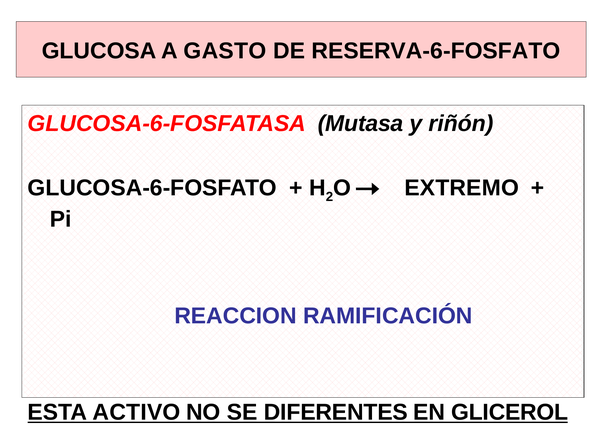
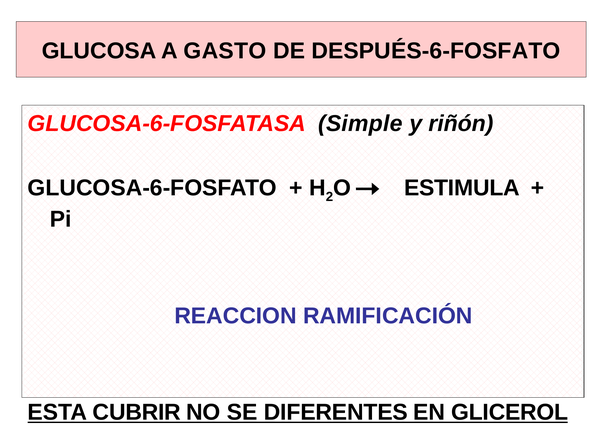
RESERVA-6-FOSFATO: RESERVA-6-FOSFATO -> DESPUÉS-6-FOSFATO (436, 51)
Mutasa: Mutasa -> Simple (360, 124)
EXTREMO: EXTREMO -> ESTIMULA (462, 188)
ACTIVO: ACTIVO -> CUBRIR (137, 413)
